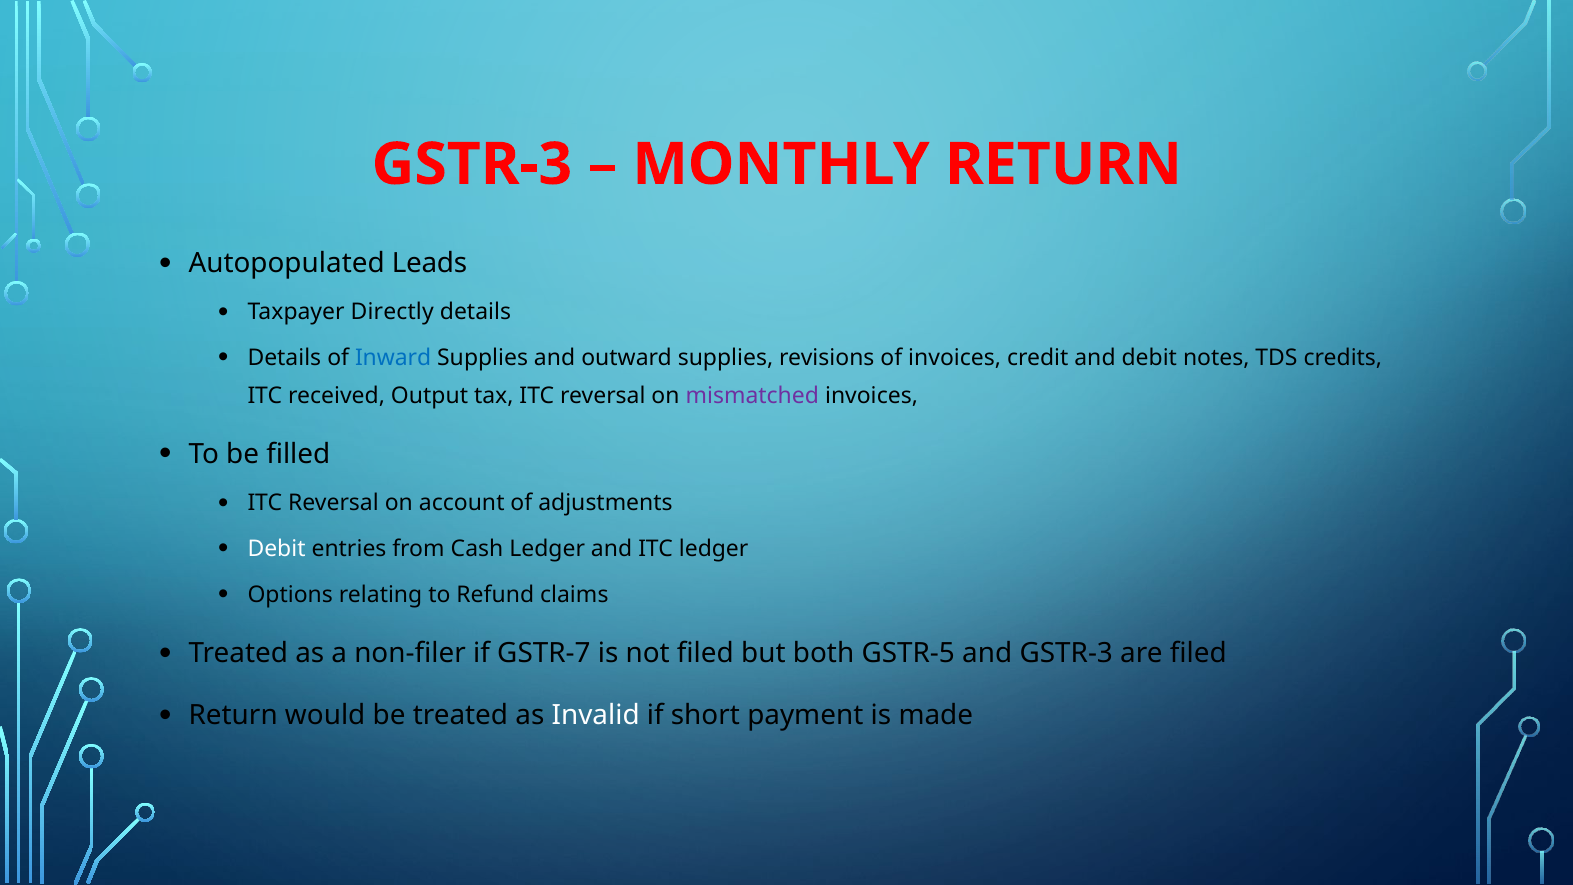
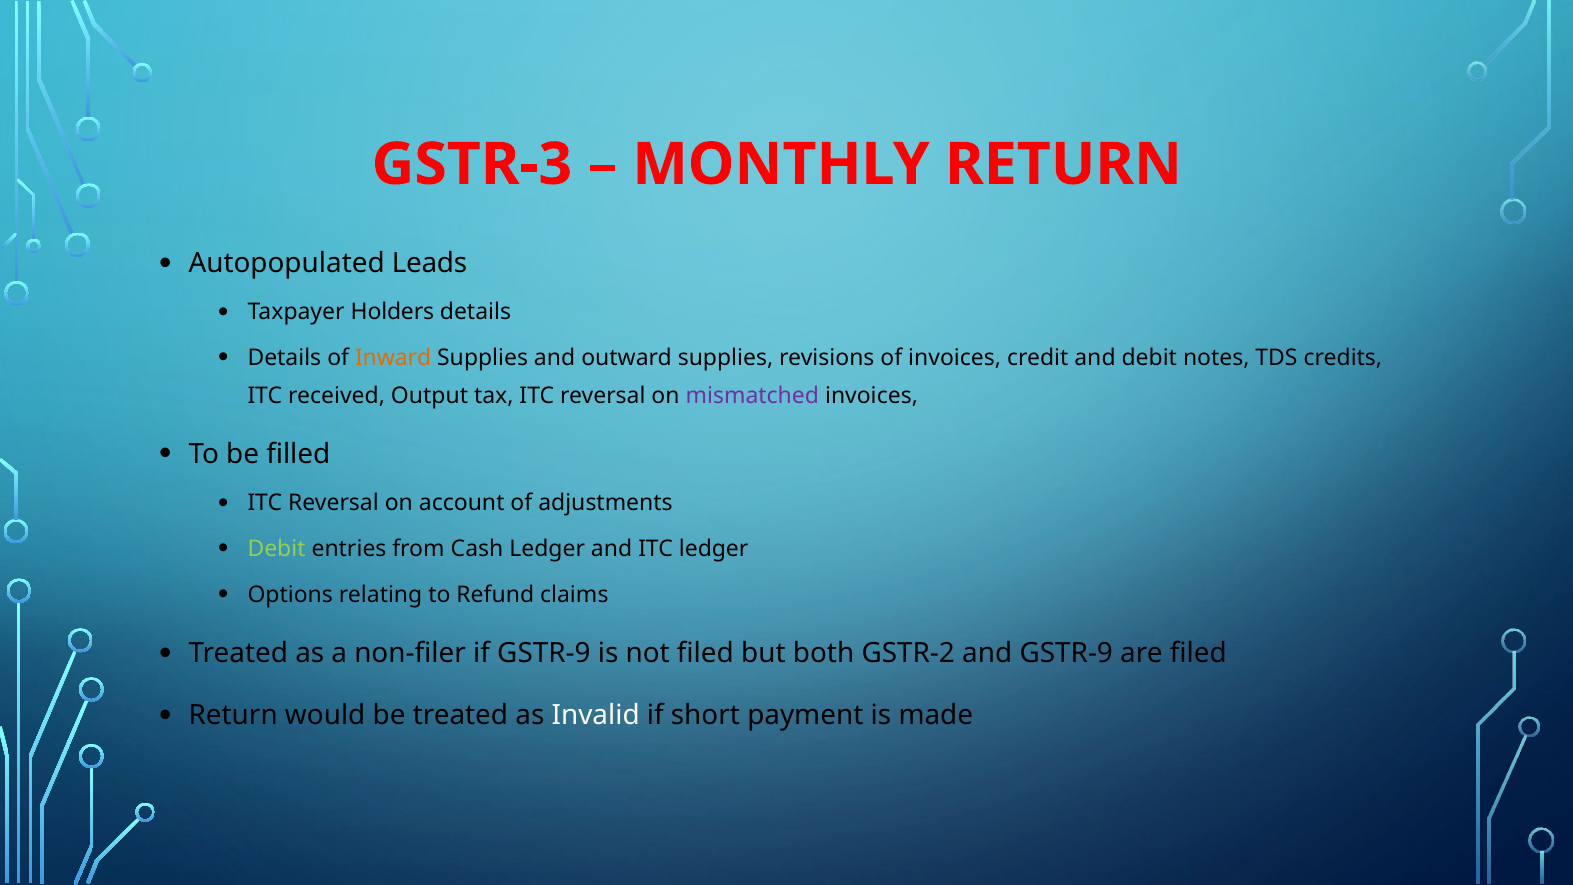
Directly: Directly -> Holders (392, 312)
Inward colour: blue -> orange (393, 358)
Debit colour: white -> light green (277, 549)
if GSTR-7: GSTR-7 -> GSTR-9 (544, 653)
GSTR-5: GSTR-5 -> GSTR-2 (908, 653)
and GSTR-3: GSTR-3 -> GSTR-9 (1066, 653)
